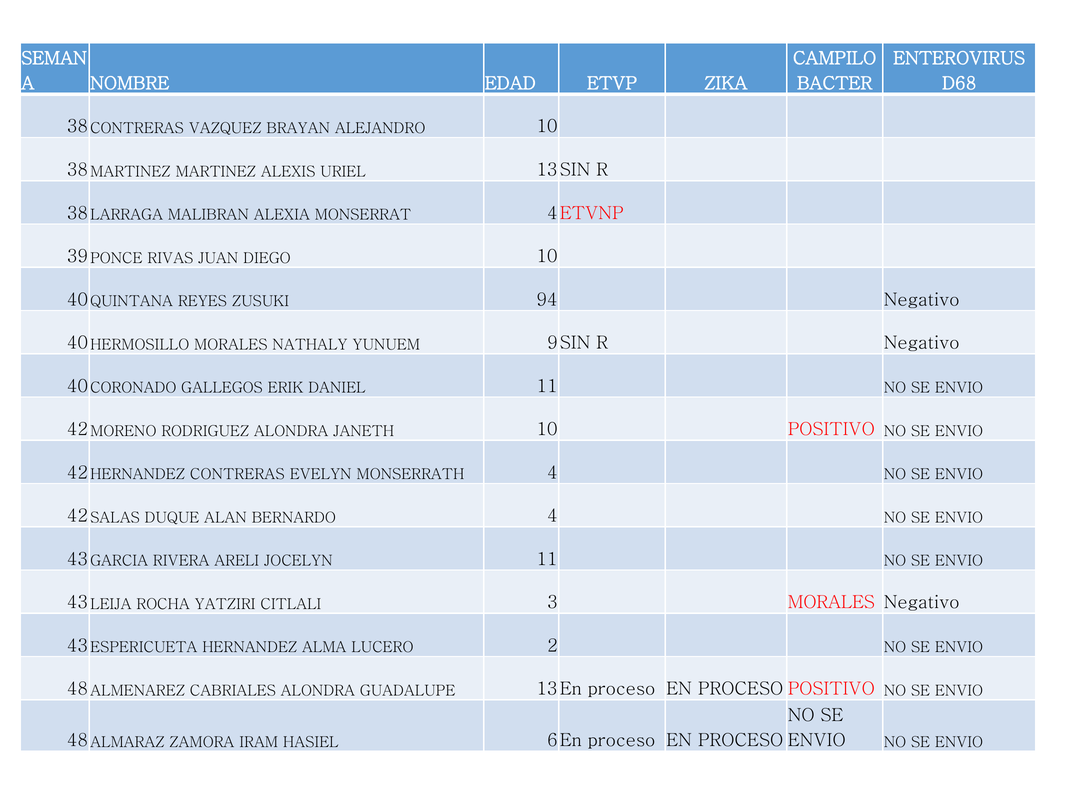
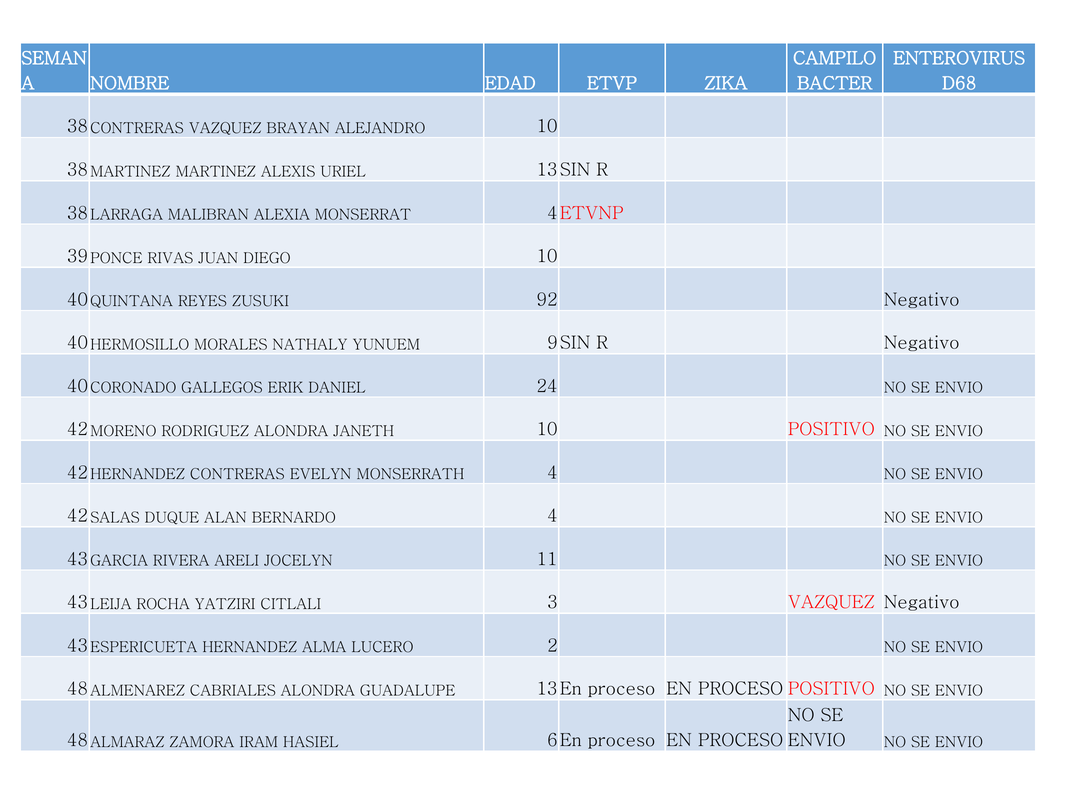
94: 94 -> 92 (547, 300)
DANIEL 11: 11 -> 24 (547, 386)
3 MORALES: MORALES -> VAZQUEZ (831, 603)
